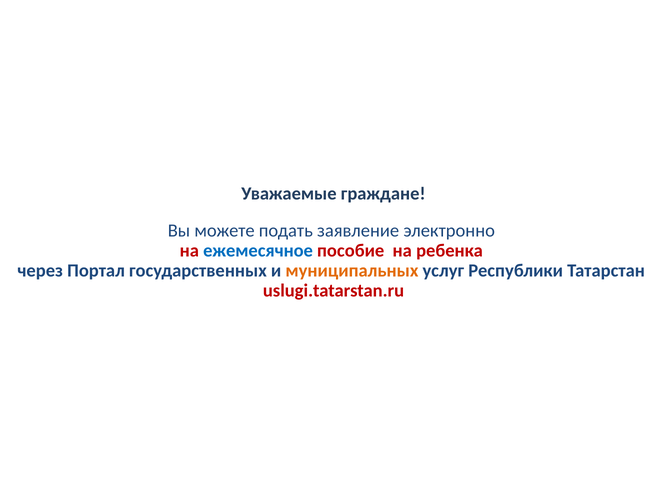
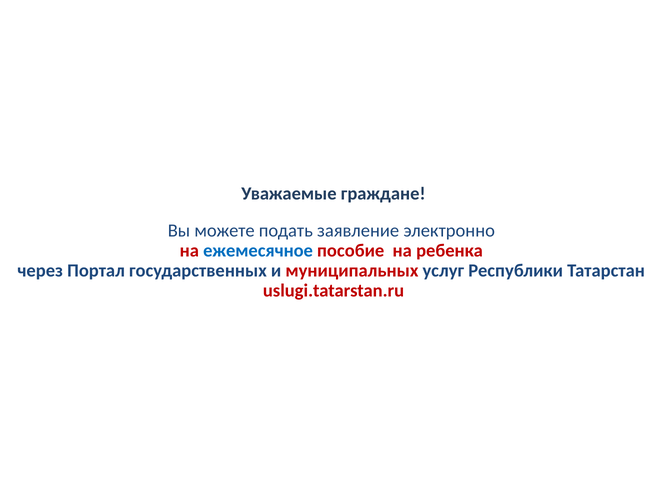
муниципальных colour: orange -> red (352, 271)
